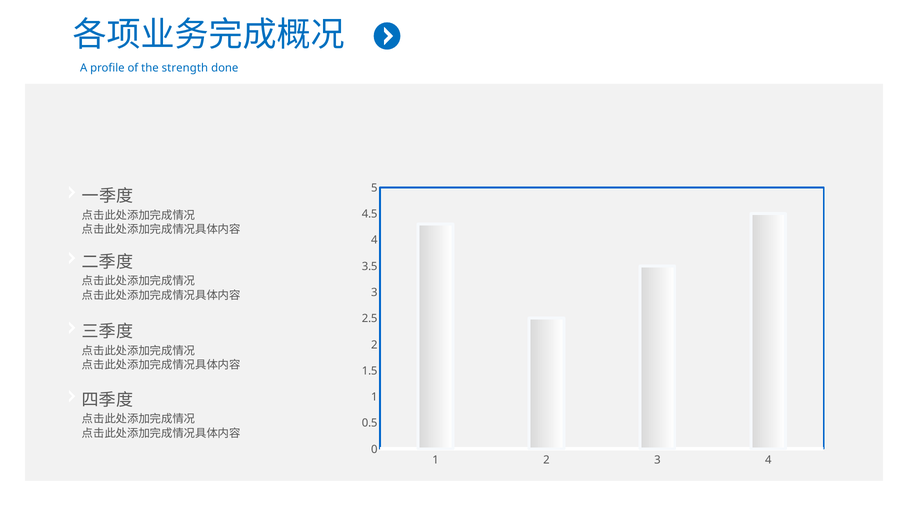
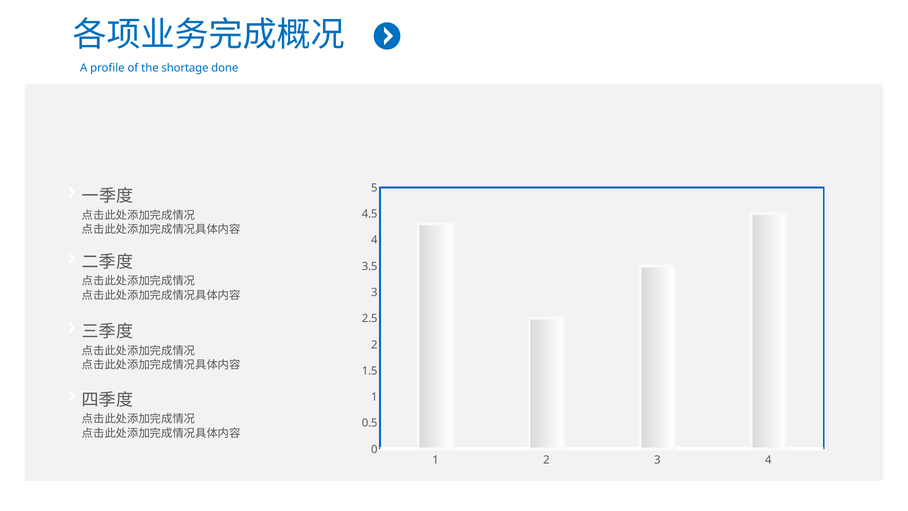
strength: strength -> shortage (185, 68)
